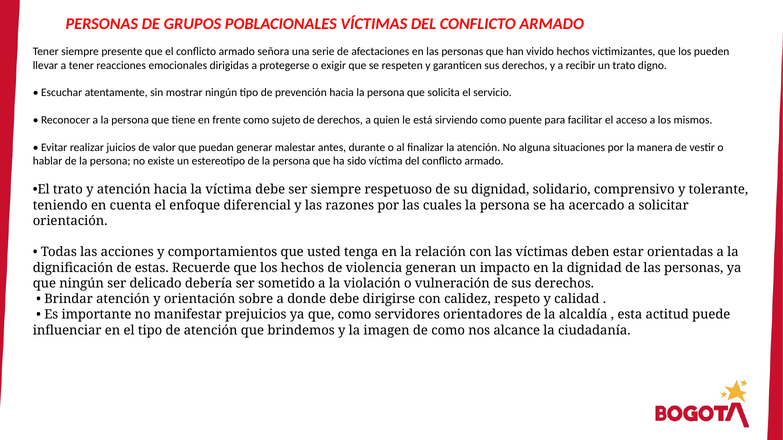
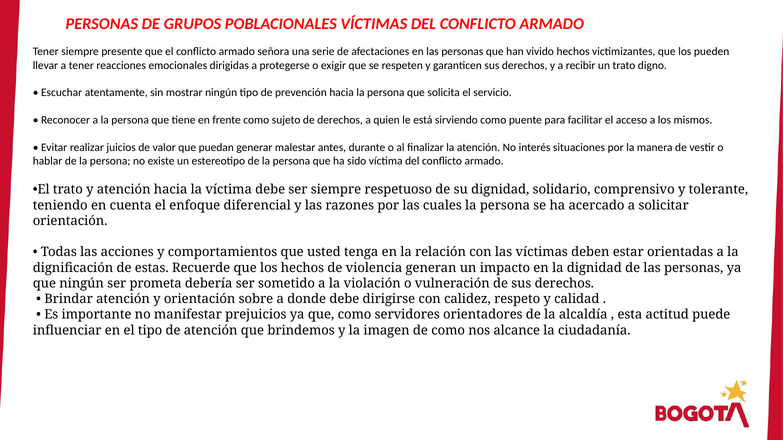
alguna: alguna -> interés (535, 148)
delicado: delicado -> prometa (156, 284)
